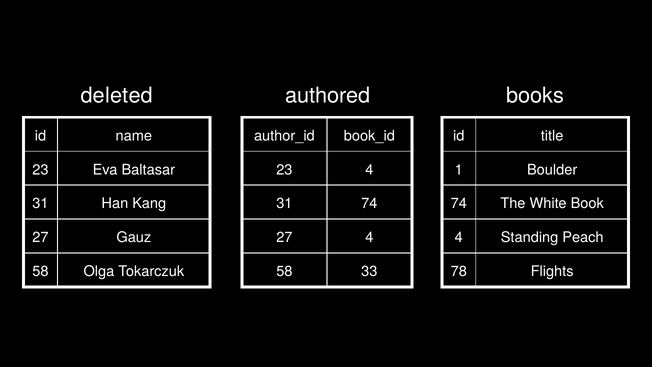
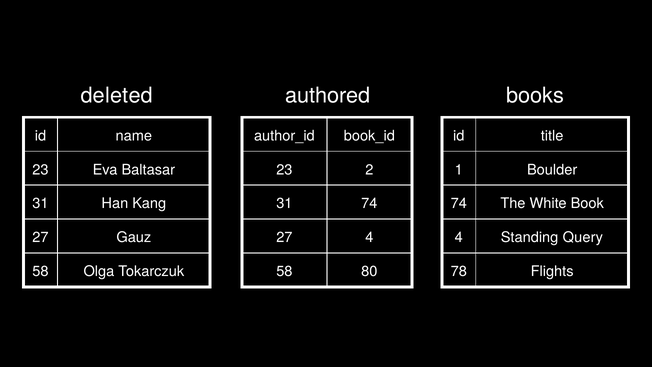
23 4: 4 -> 2 (369, 170)
Peach: Peach -> Query (583, 237)
33: 33 -> 80 (369, 271)
